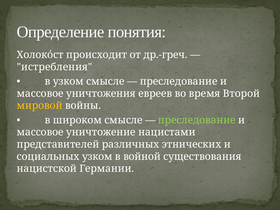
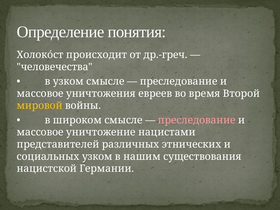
истребления: истребления -> человечества (55, 67)
преследование colour: light green -> pink (197, 120)
войной: войной -> нашим (142, 156)
